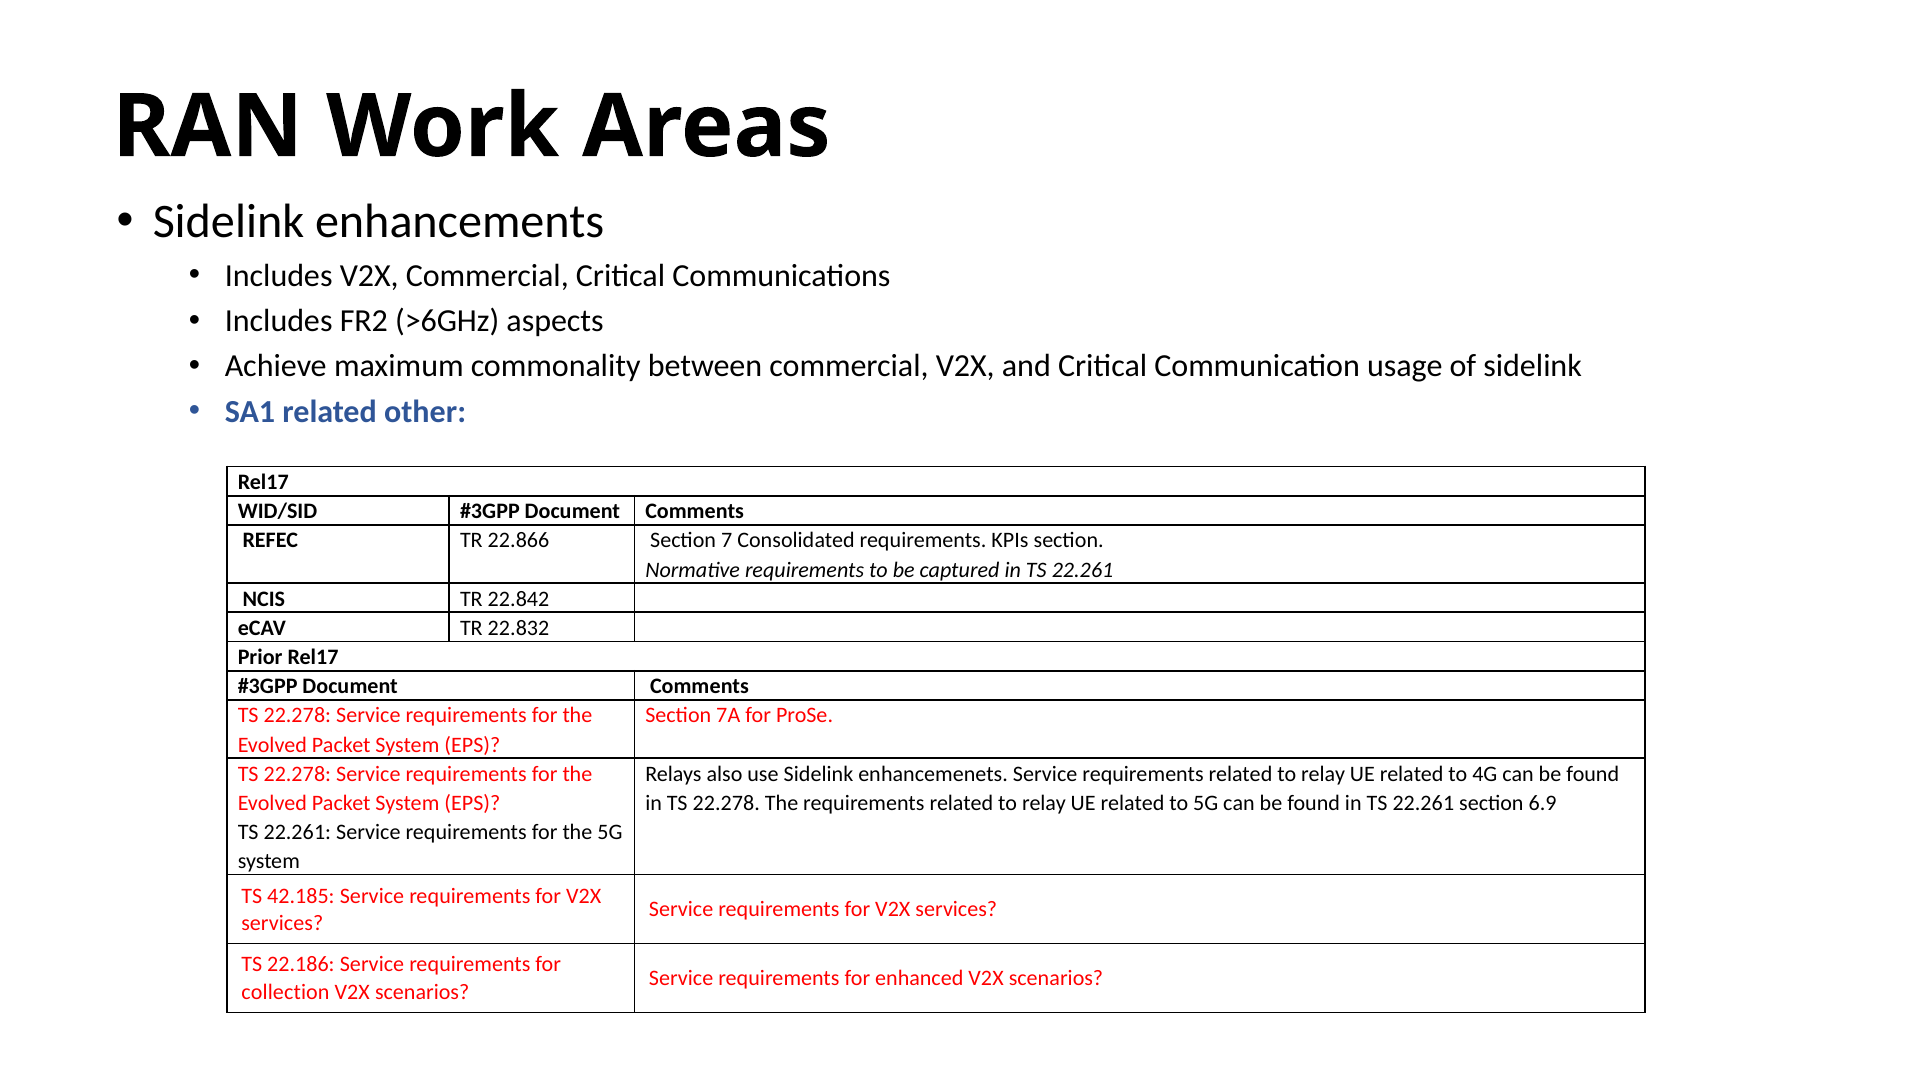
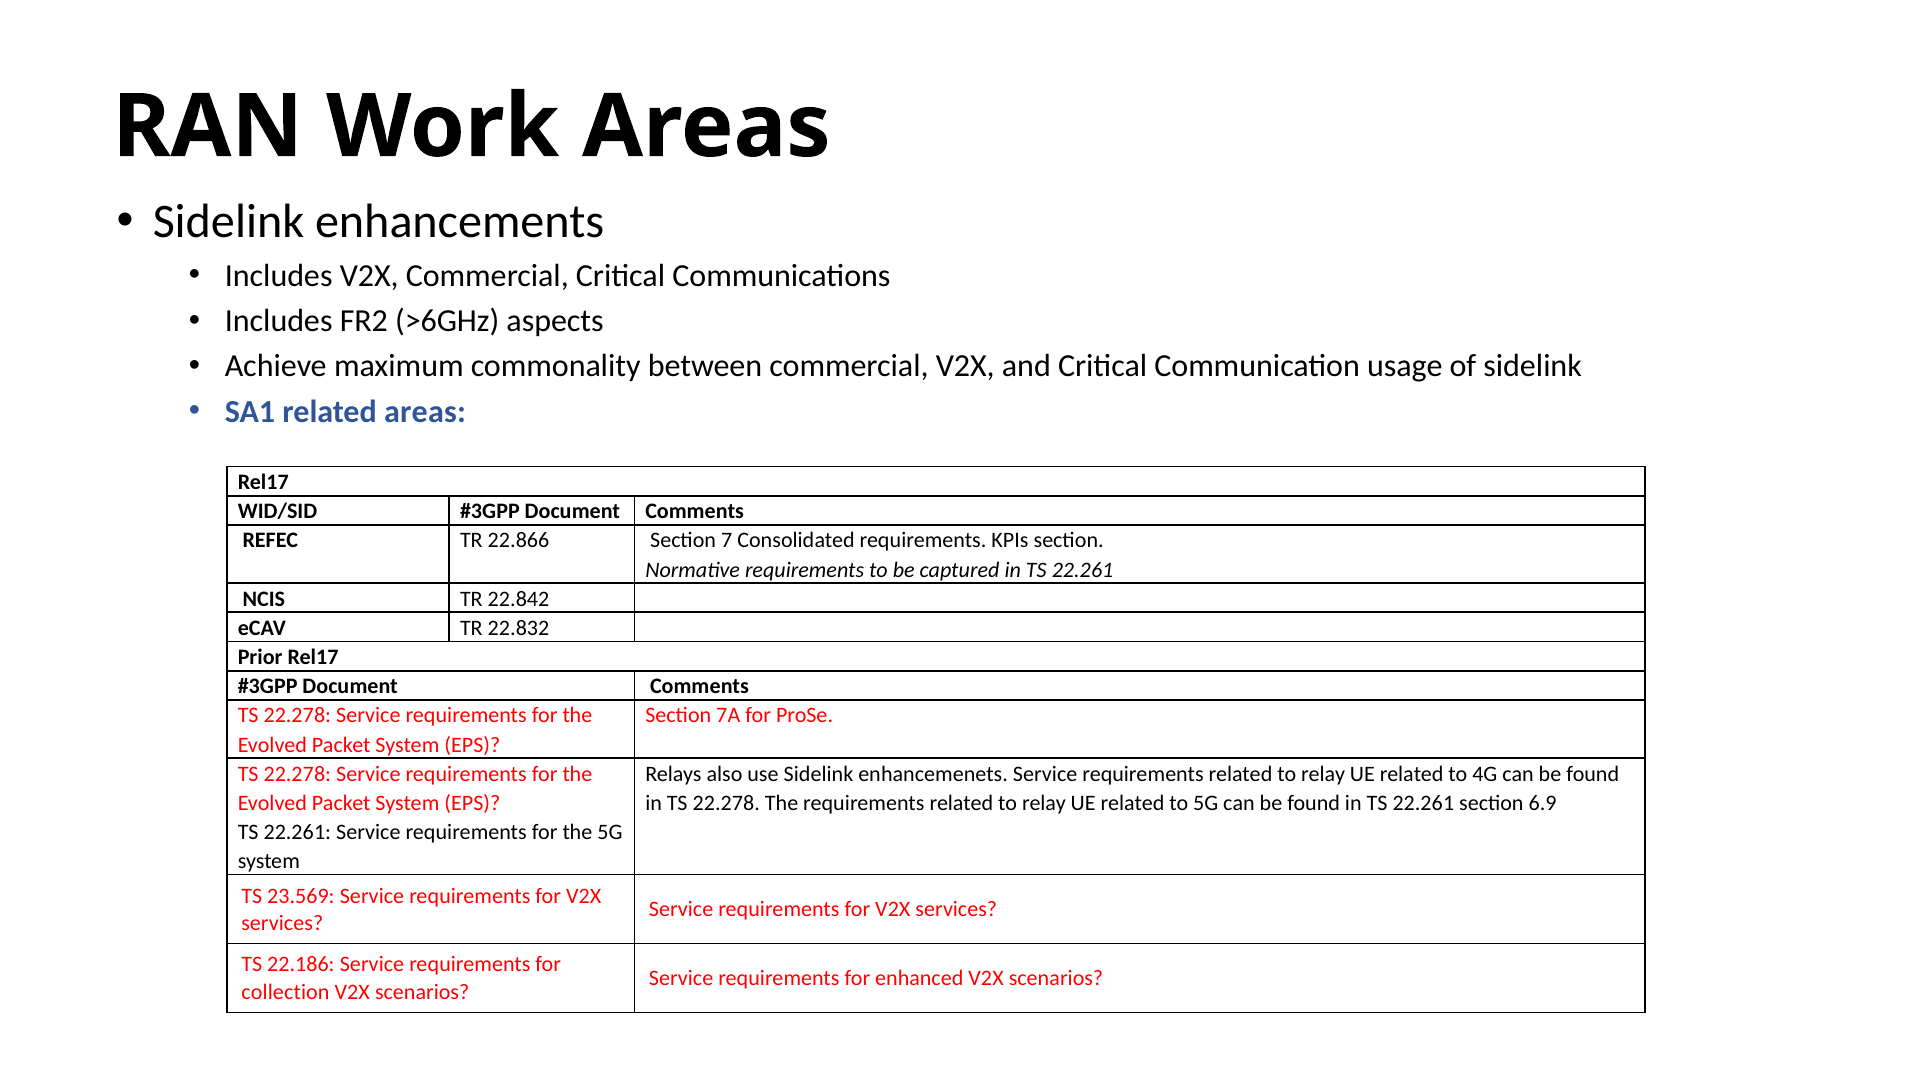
related other: other -> areas (425, 412)
42.185: 42.185 -> 23.569 (301, 896)
